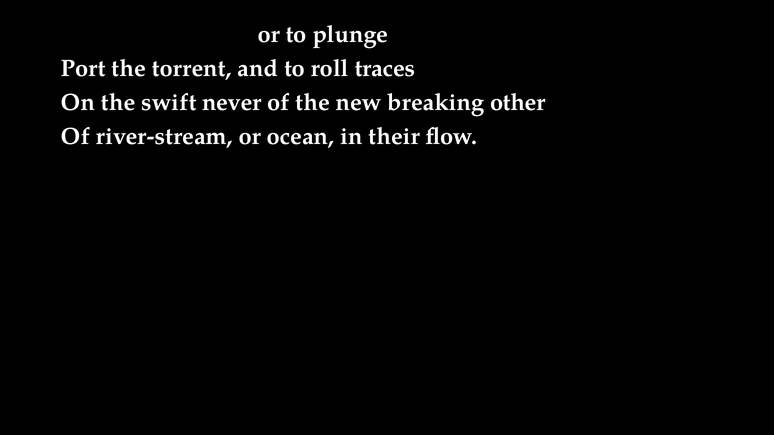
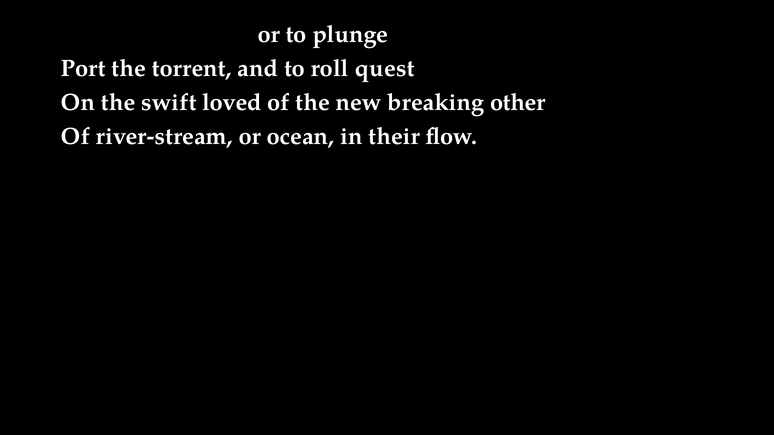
traces: traces -> quest (385, 69)
never: never -> loved (232, 103)
